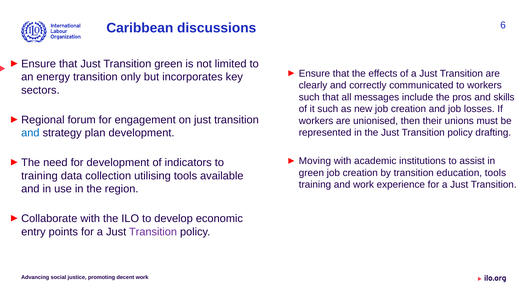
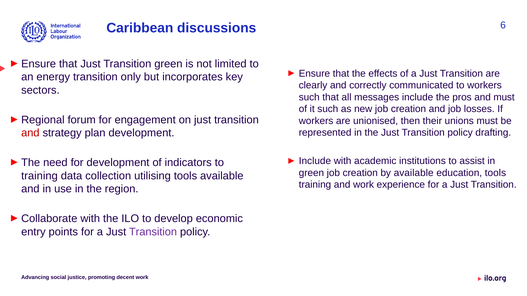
and skills: skills -> must (504, 97)
and colour: blue -> red (30, 133)
Moving: Moving -> Include (315, 161)
by transition: transition -> available (414, 173)
